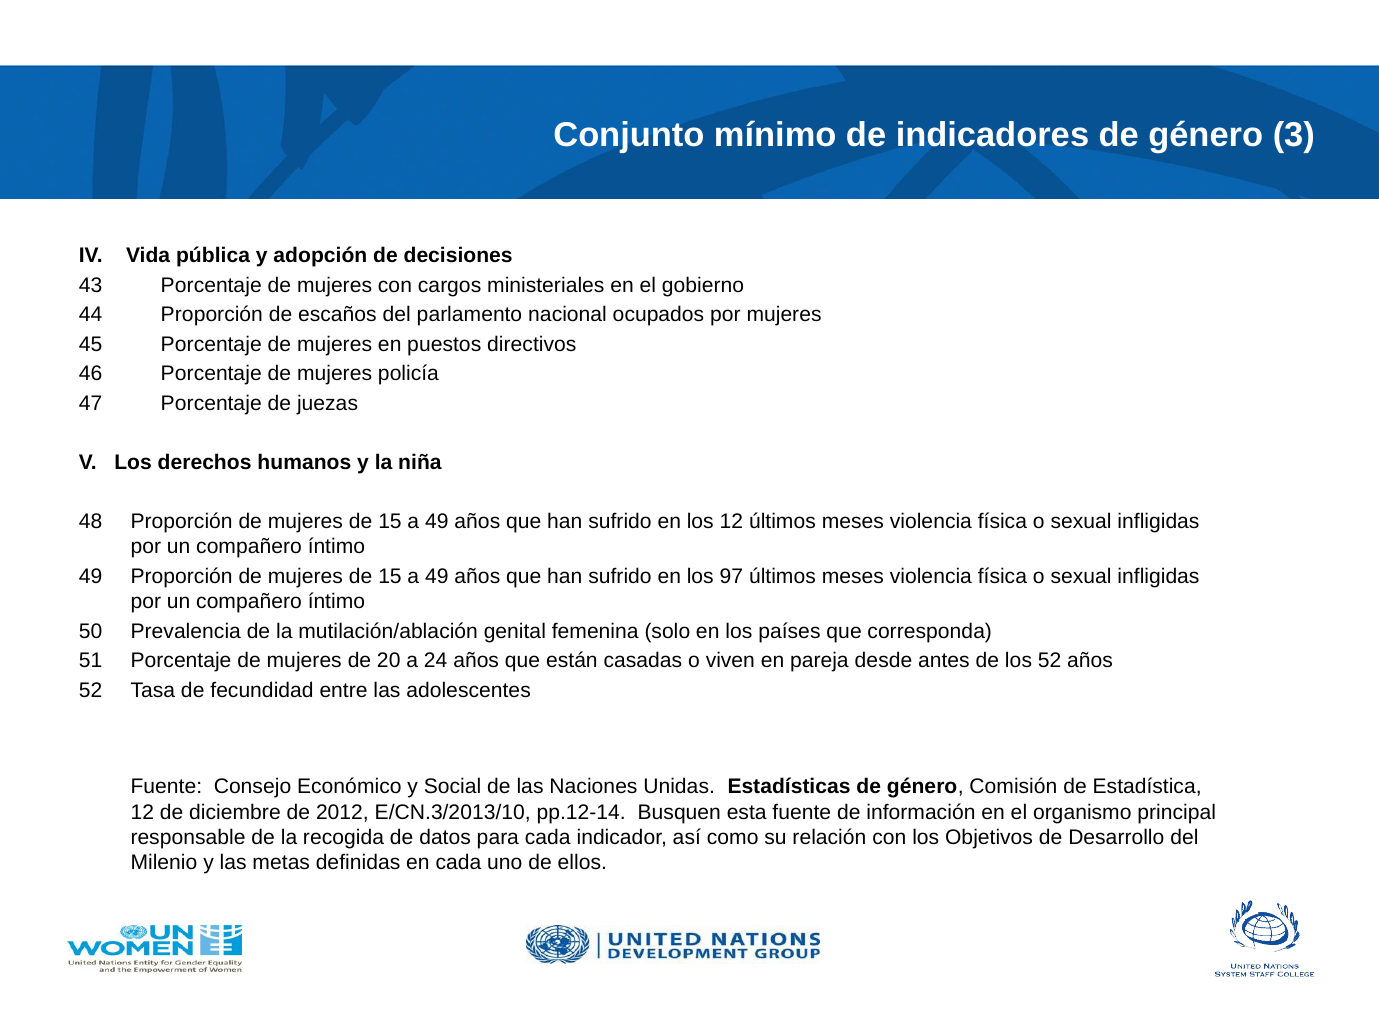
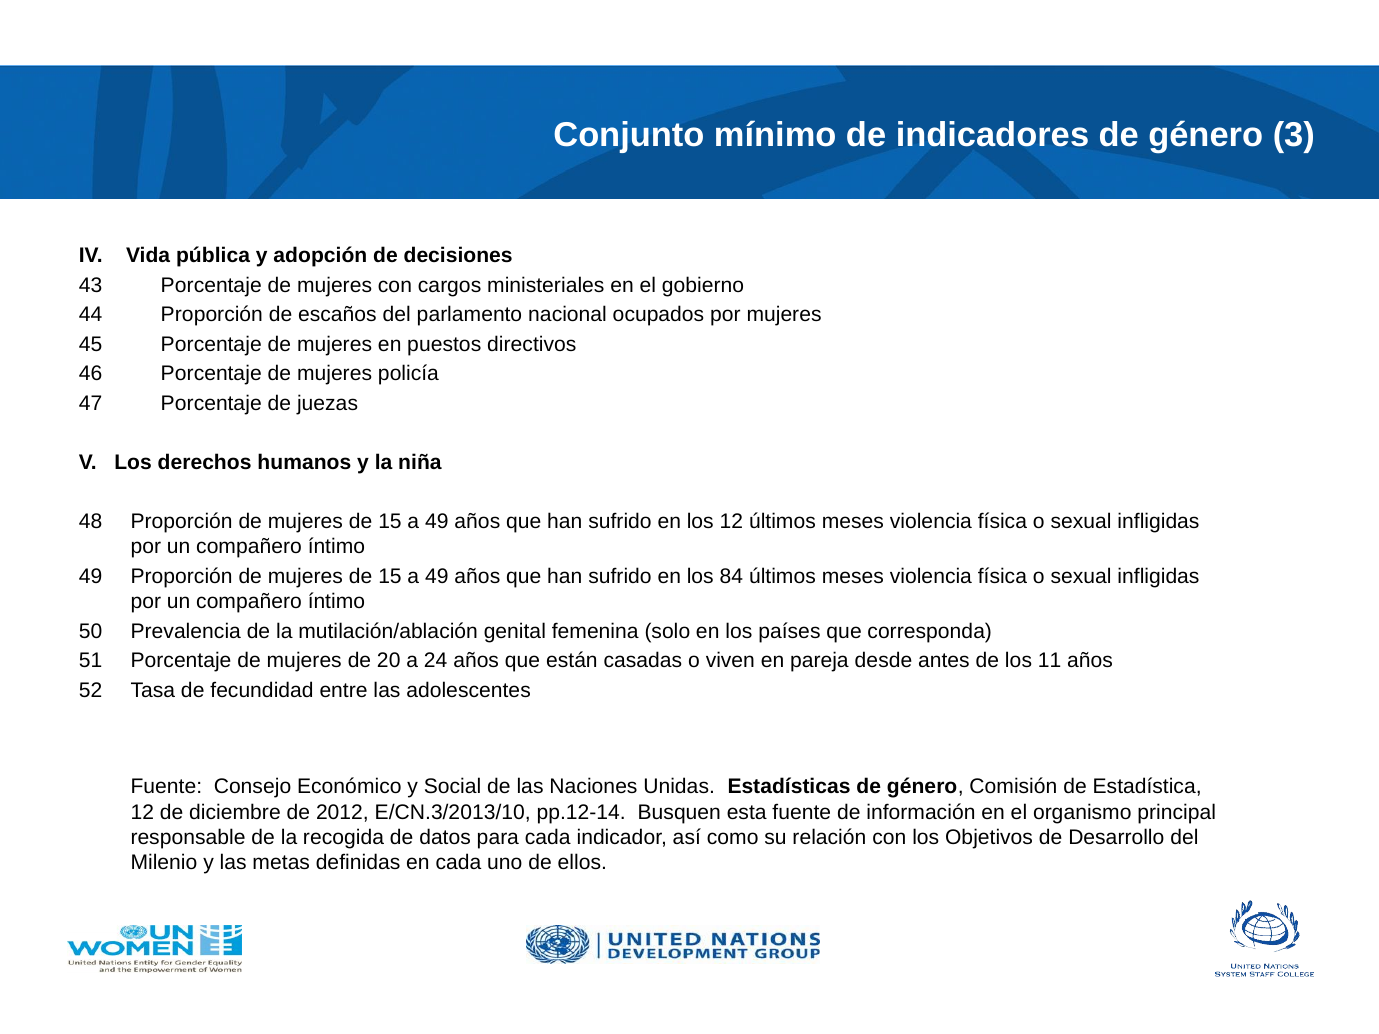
97: 97 -> 84 (731, 577)
los 52: 52 -> 11 (1050, 661)
